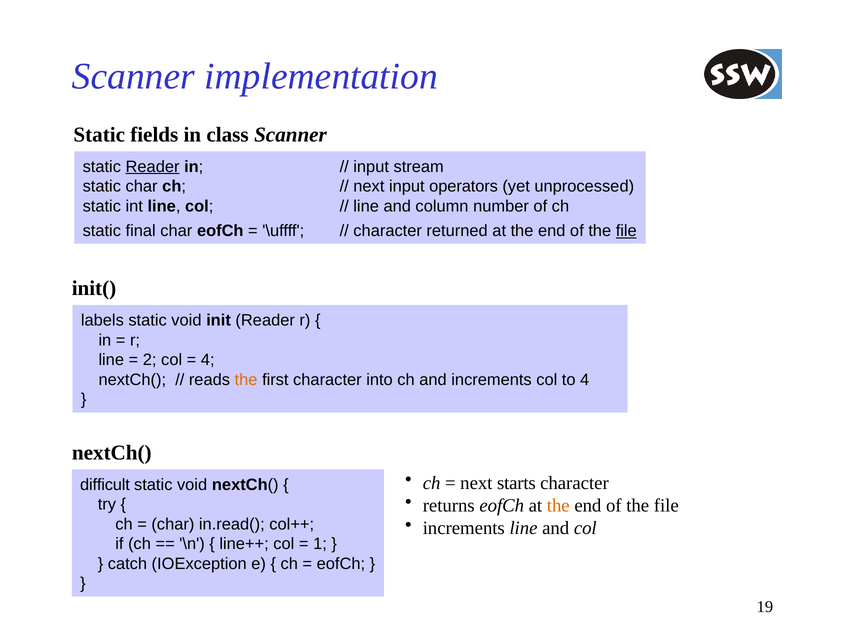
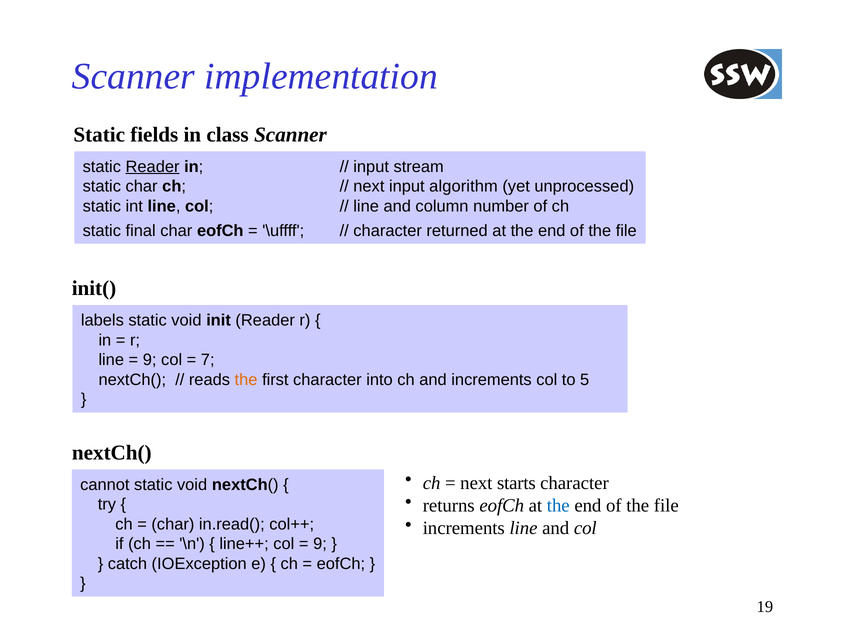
operators: operators -> algorithm (463, 186)
file underline: present -> none (626, 231)
2: 2 -> 9 (150, 360)
4: 4 -> 7 (208, 360)
to 4: 4 -> 5 (585, 380)
difficult: difficult -> cannot (105, 485)
the colour: orange -> blue (558, 505)
1: 1 -> 9 (320, 544)
